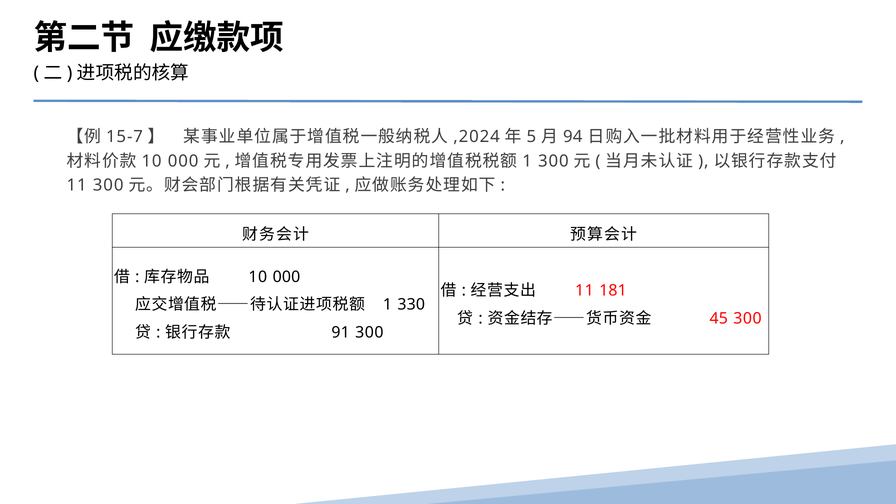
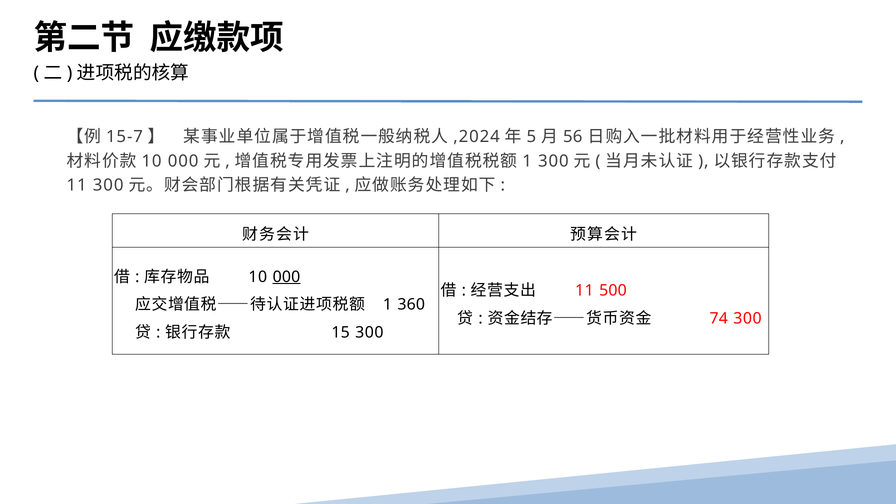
94: 94 -> 56 (573, 137)
000 underline: none -> present (286, 277)
181: 181 -> 500 (613, 291)
330: 330 -> 360 (411, 305)
45: 45 -> 74 (719, 319)
91: 91 -> 15 (341, 332)
